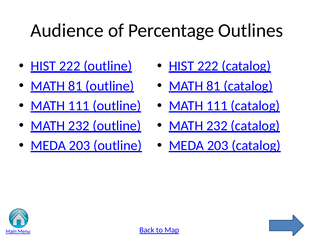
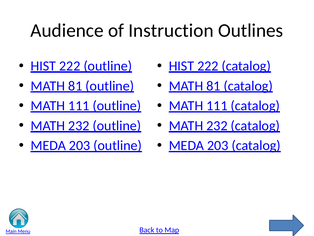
Percentage: Percentage -> Instruction (171, 30)
